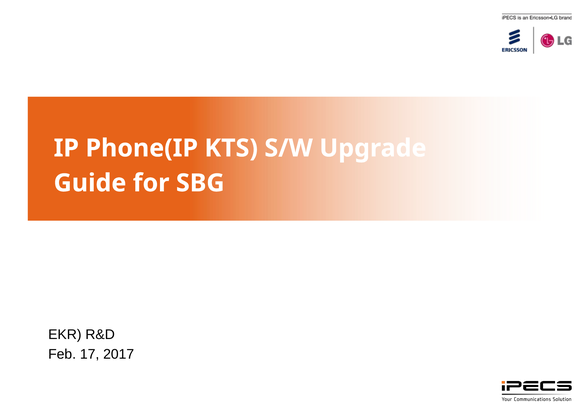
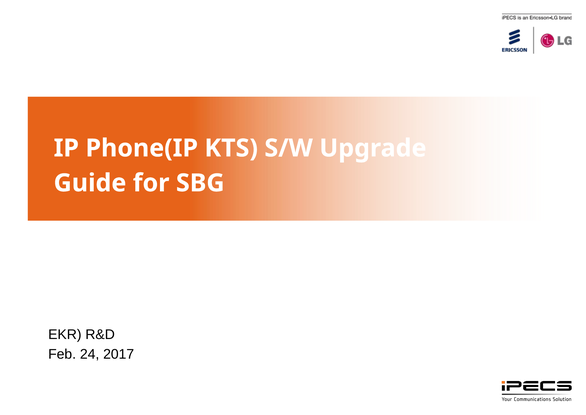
17: 17 -> 24 (90, 354)
